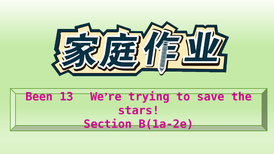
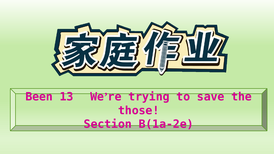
stars: stars -> those (139, 111)
